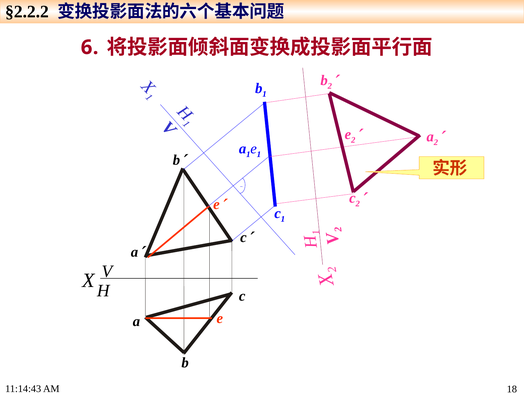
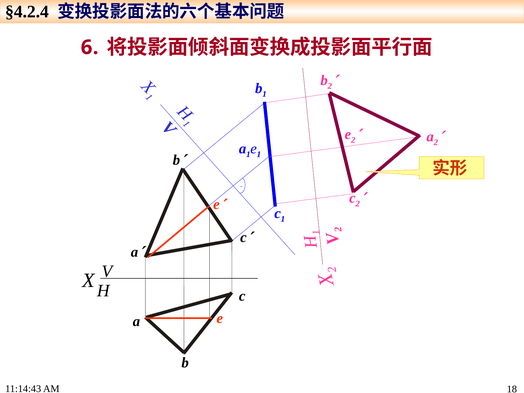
§2.2.2: §2.2.2 -> §4.2.4 (27, 12)
